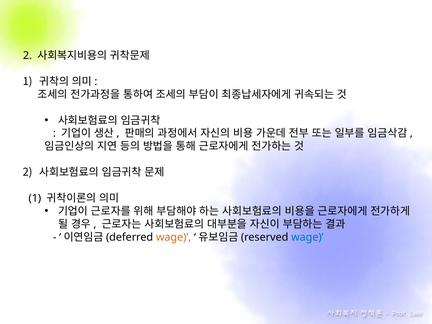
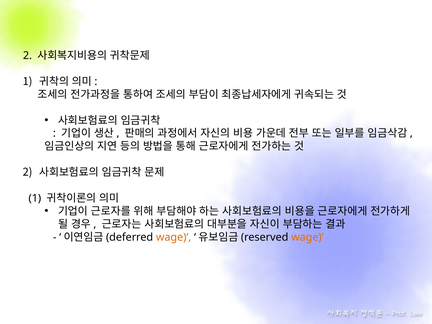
wage colour: blue -> orange (307, 237)
